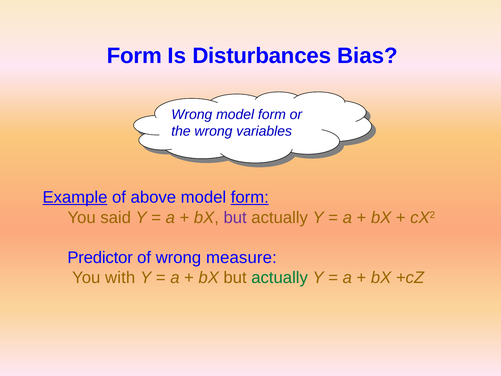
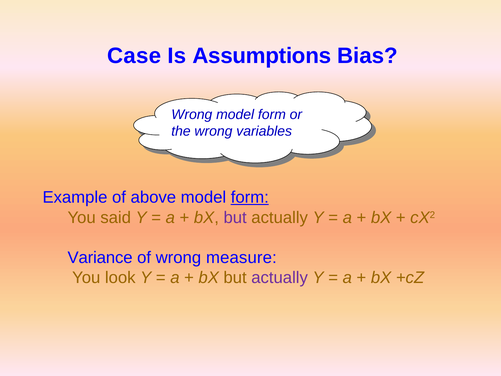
Form: Form -> Case (134, 56)
Disturbances: Disturbances -> Assumptions (262, 56)
Example underline: present -> none (75, 197)
Predictor: Predictor -> Variance (100, 257)
with: with -> look (120, 277)
actually colour: green -> purple (280, 277)
